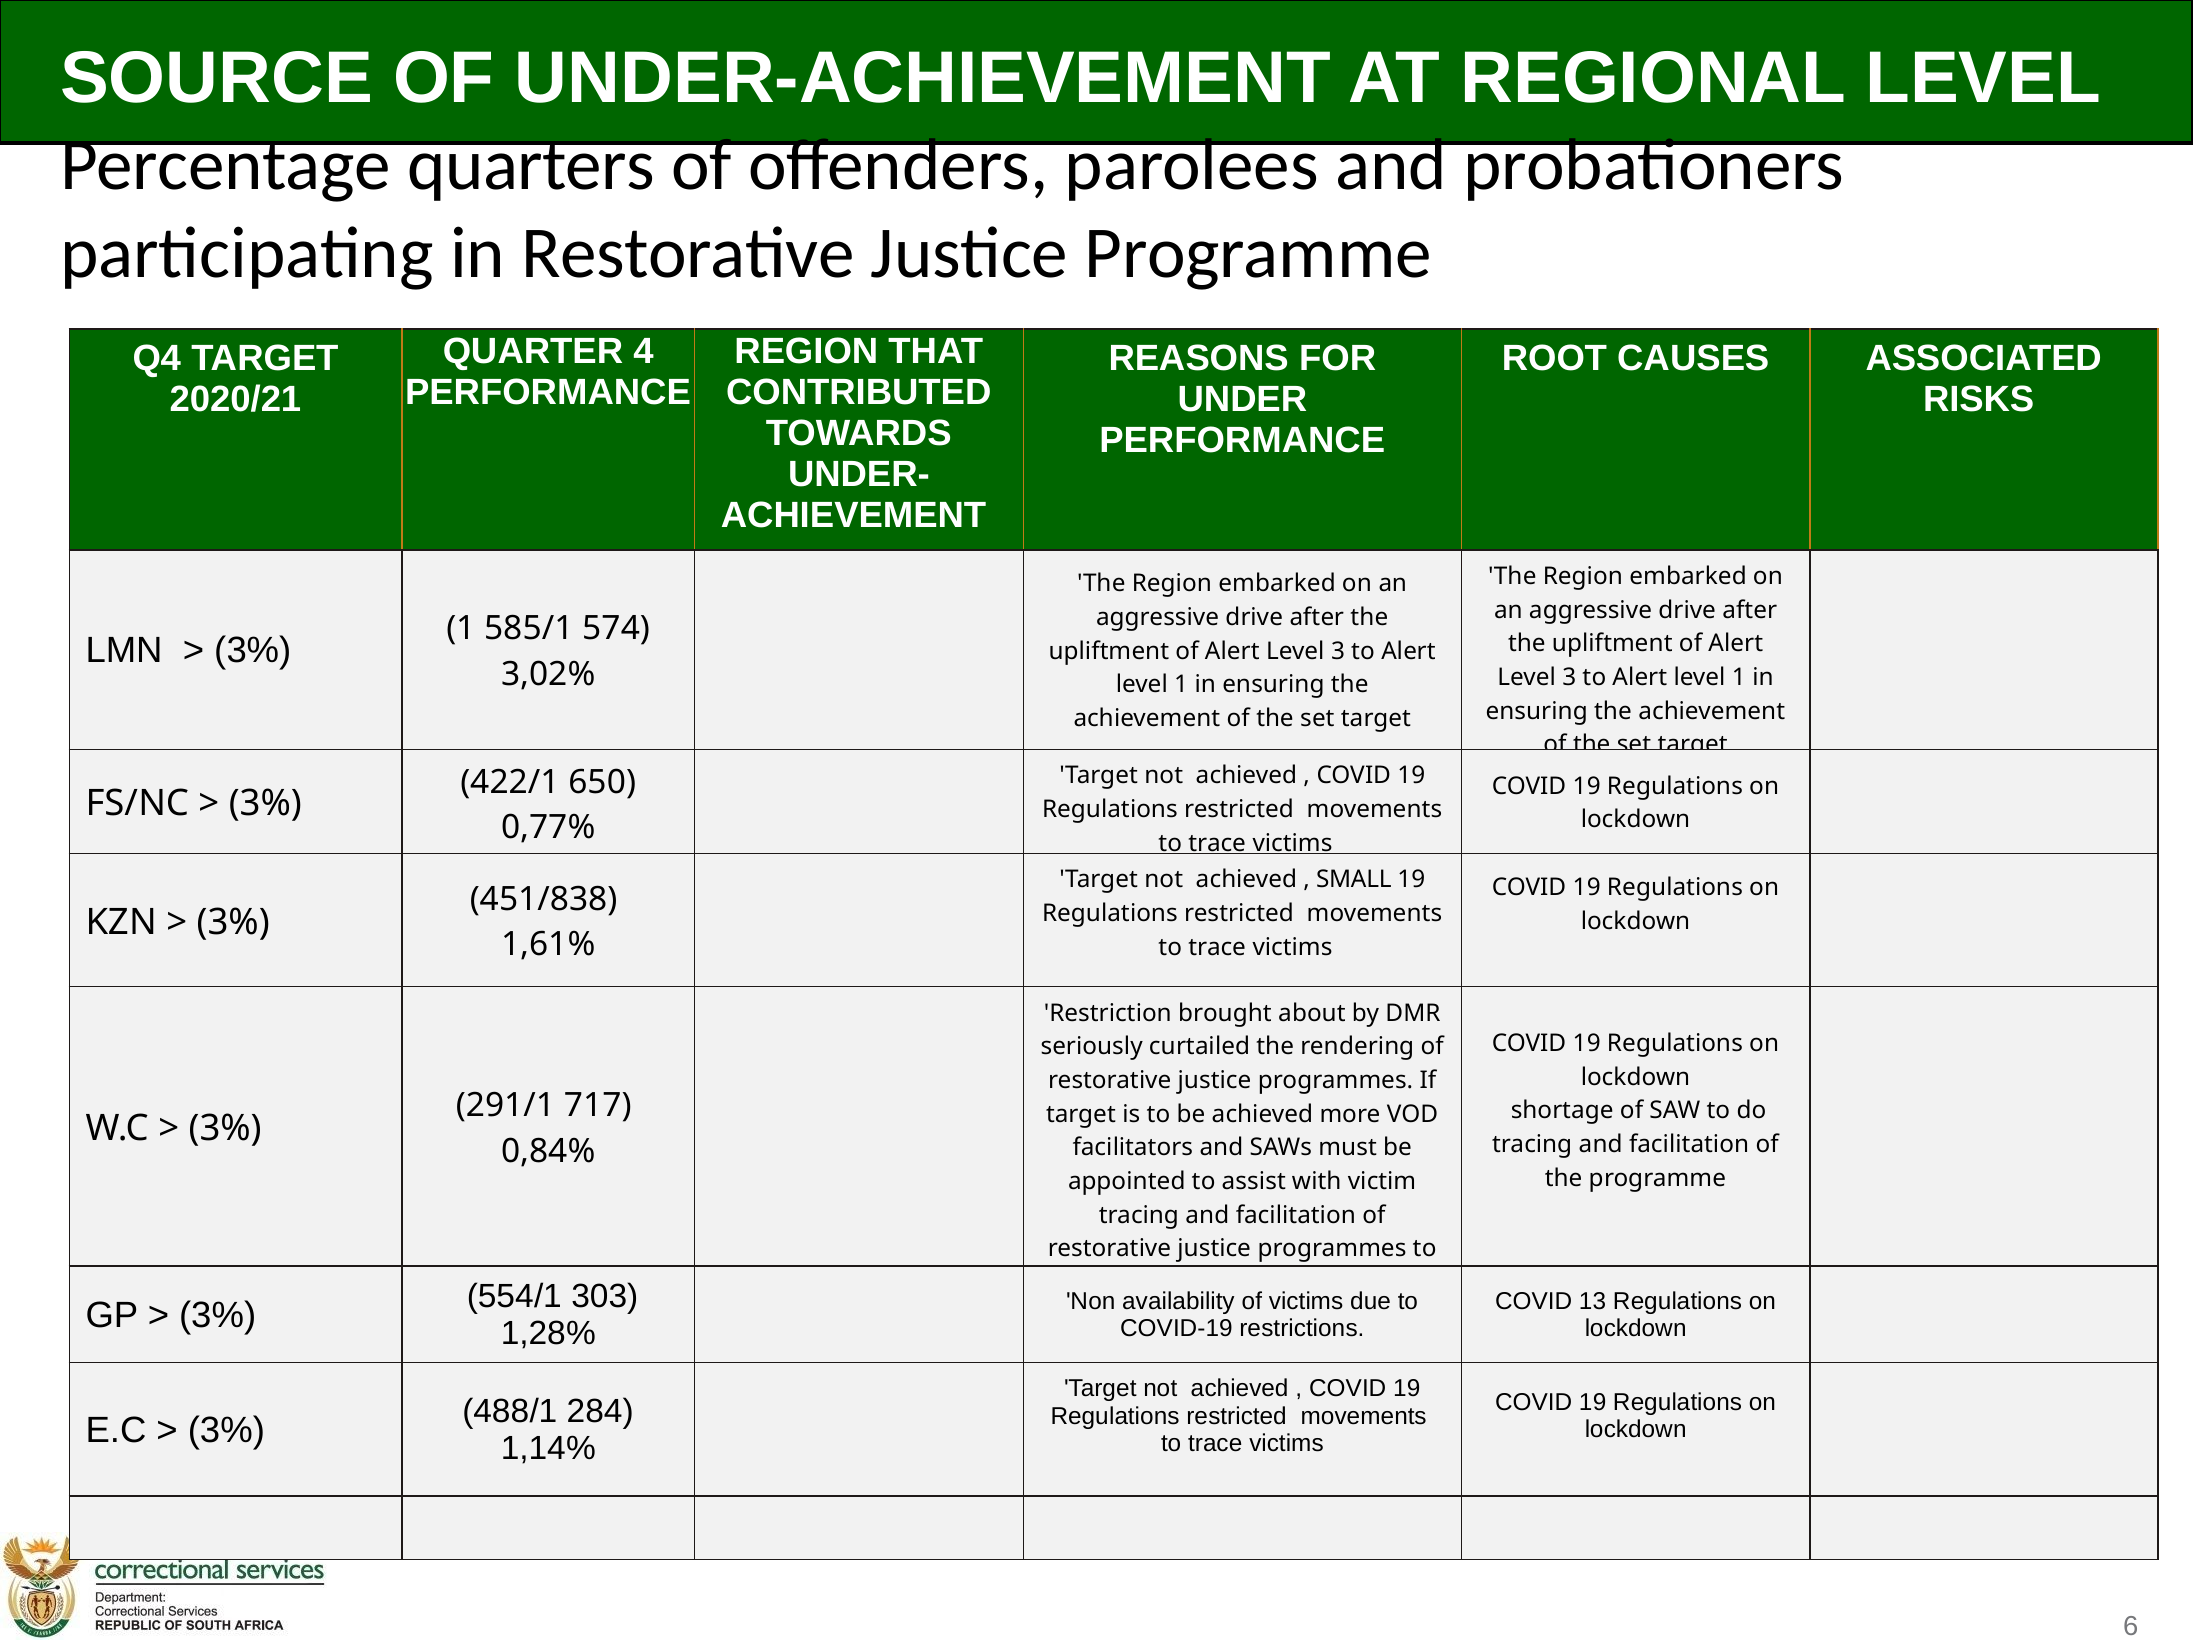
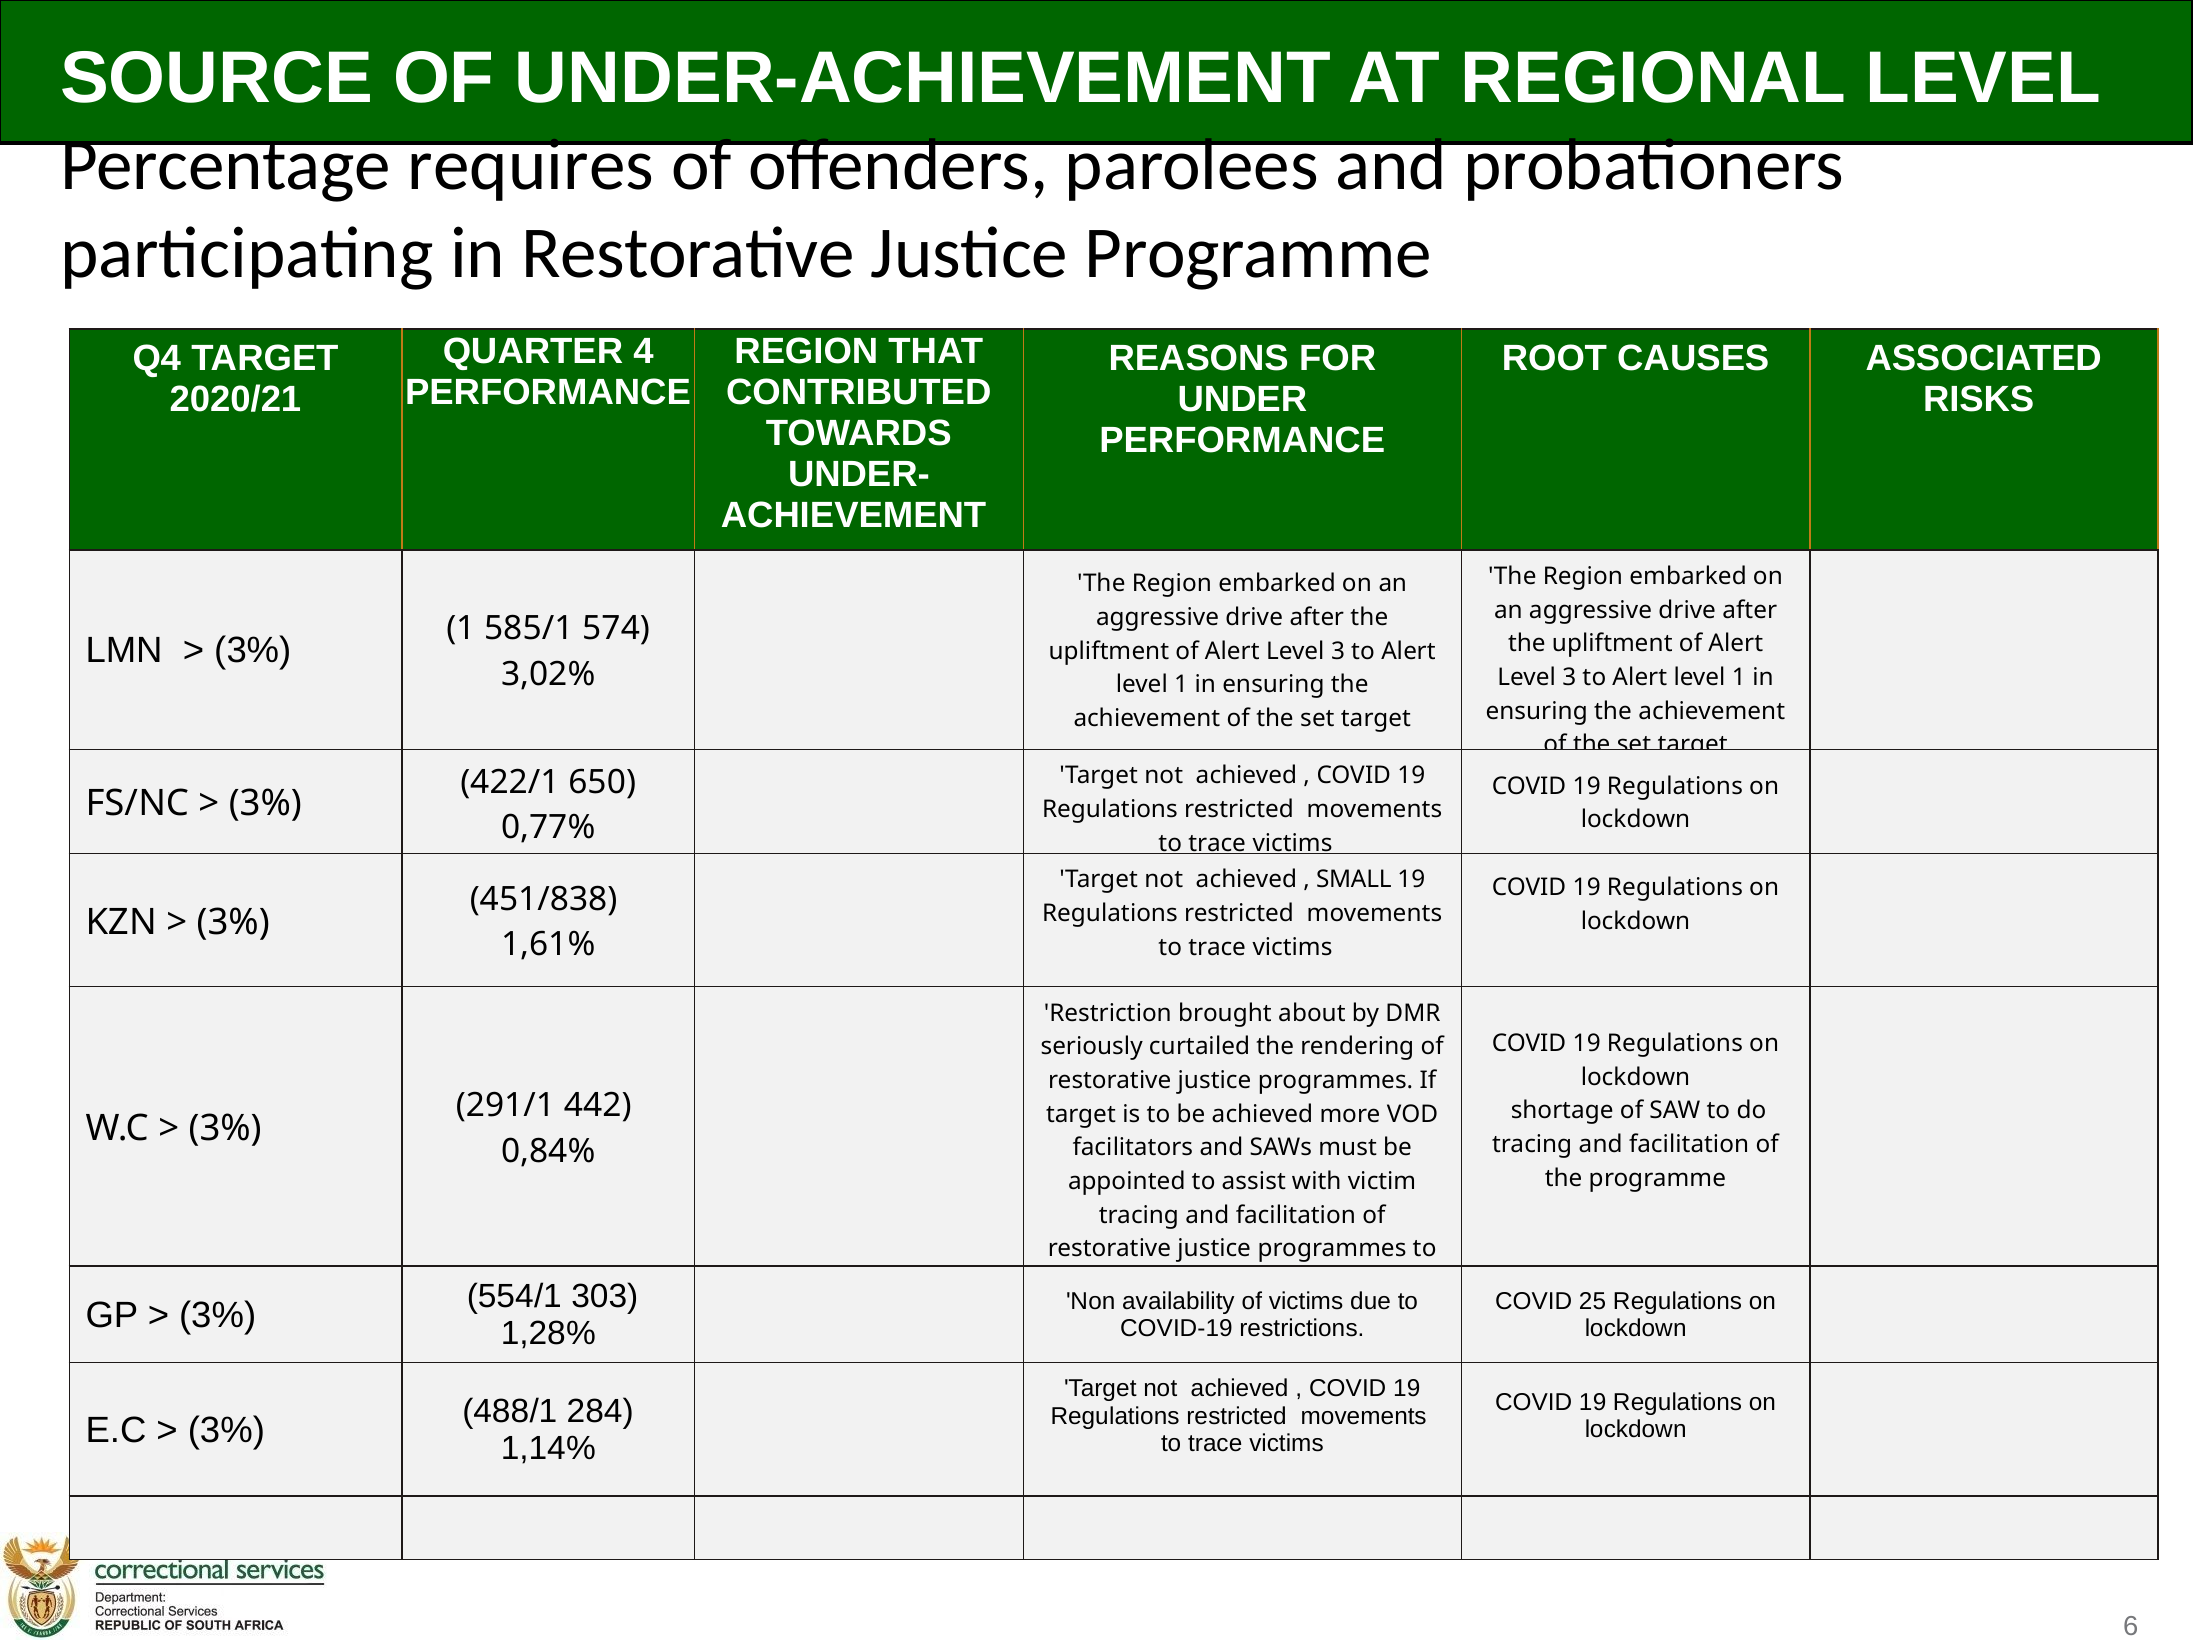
quarters: quarters -> requires (531, 166)
717: 717 -> 442 (598, 1105)
13: 13 -> 25 (1593, 1301)
